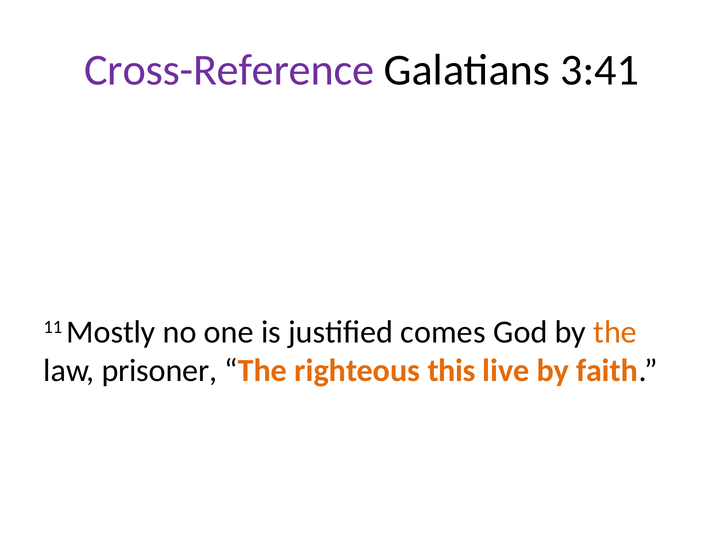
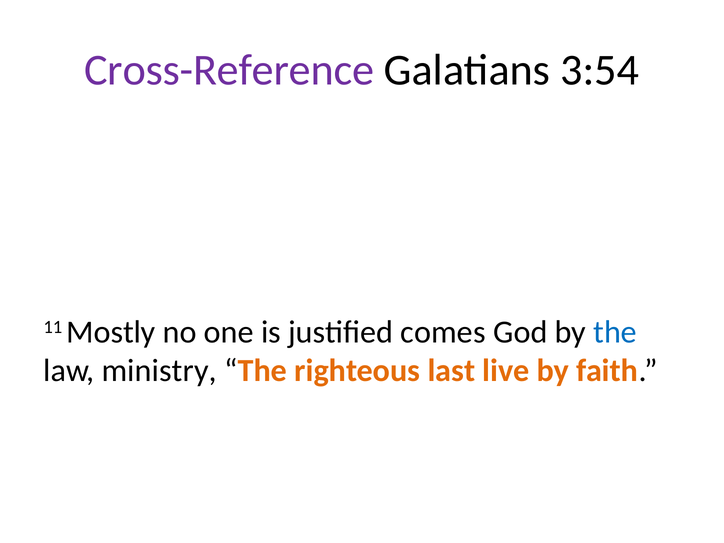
3:41: 3:41 -> 3:54 (600, 70)
the colour: orange -> blue (615, 332)
prisoner: prisoner -> ministry (159, 371)
this: this -> last (451, 371)
